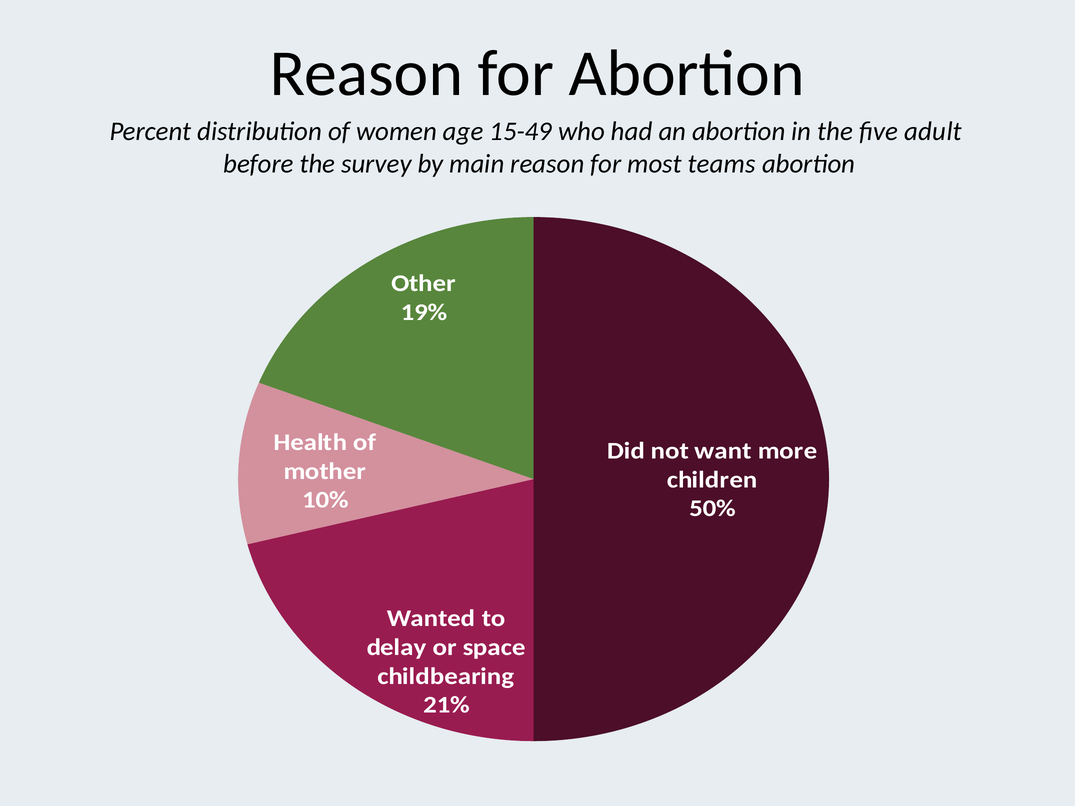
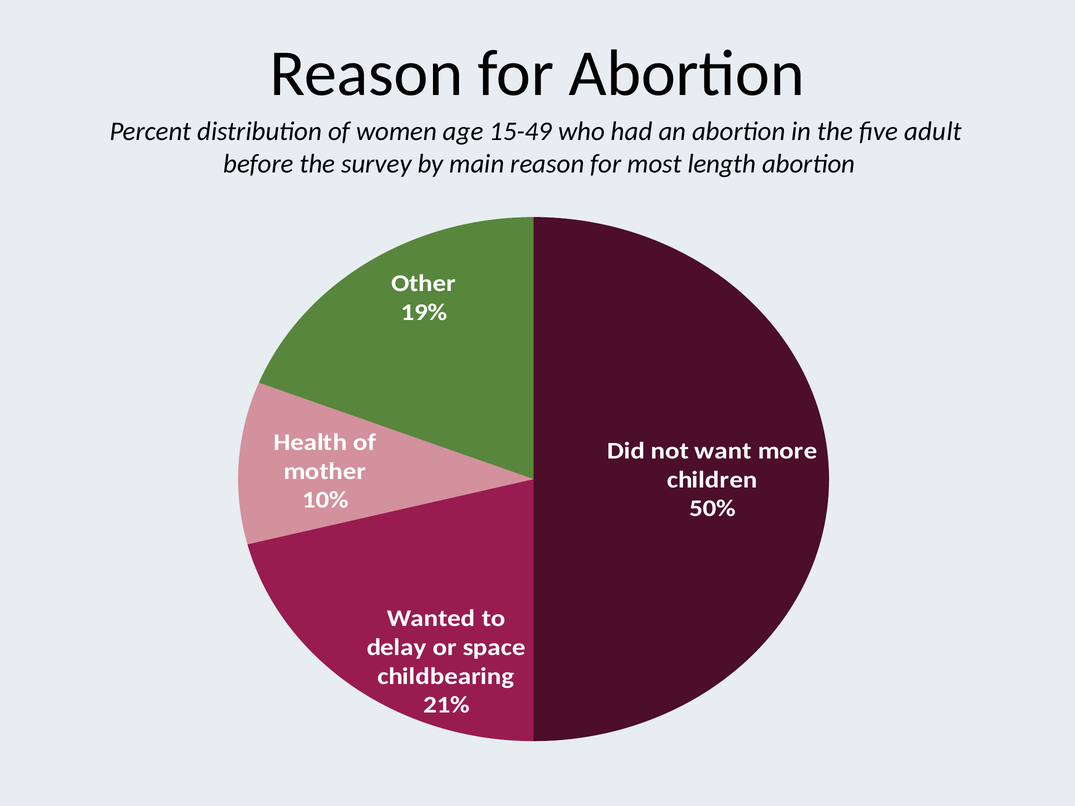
teams: teams -> length (722, 164)
